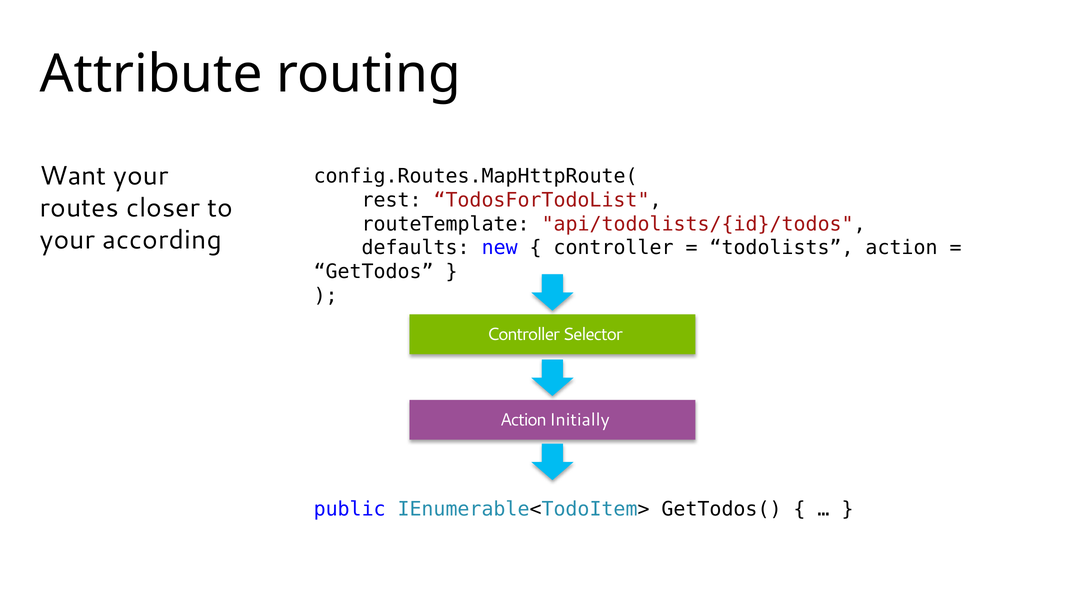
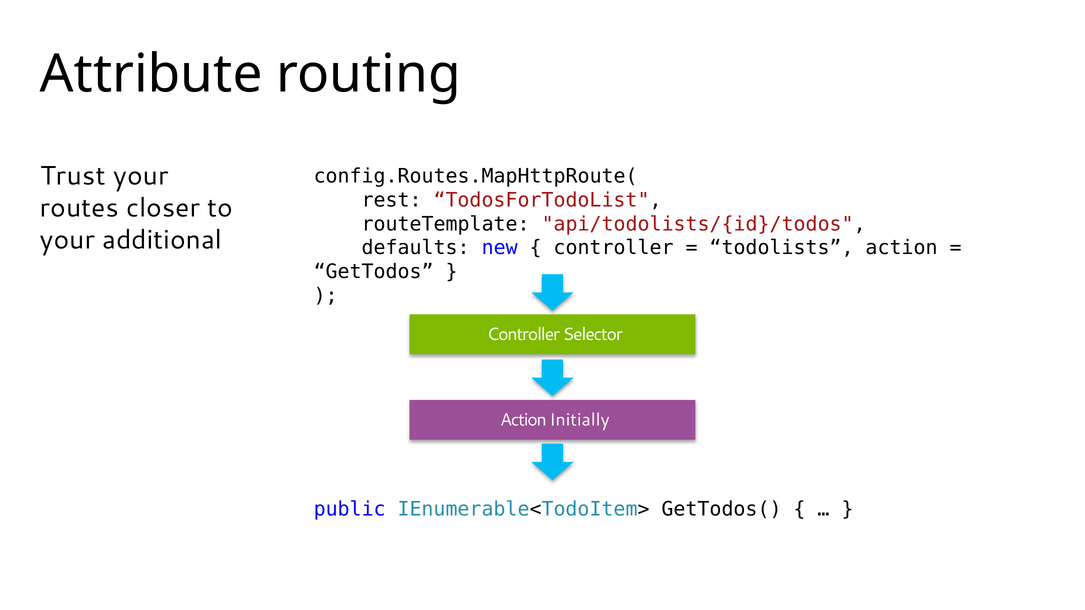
Want: Want -> Trust (73, 176)
according: according -> additional (162, 240)
